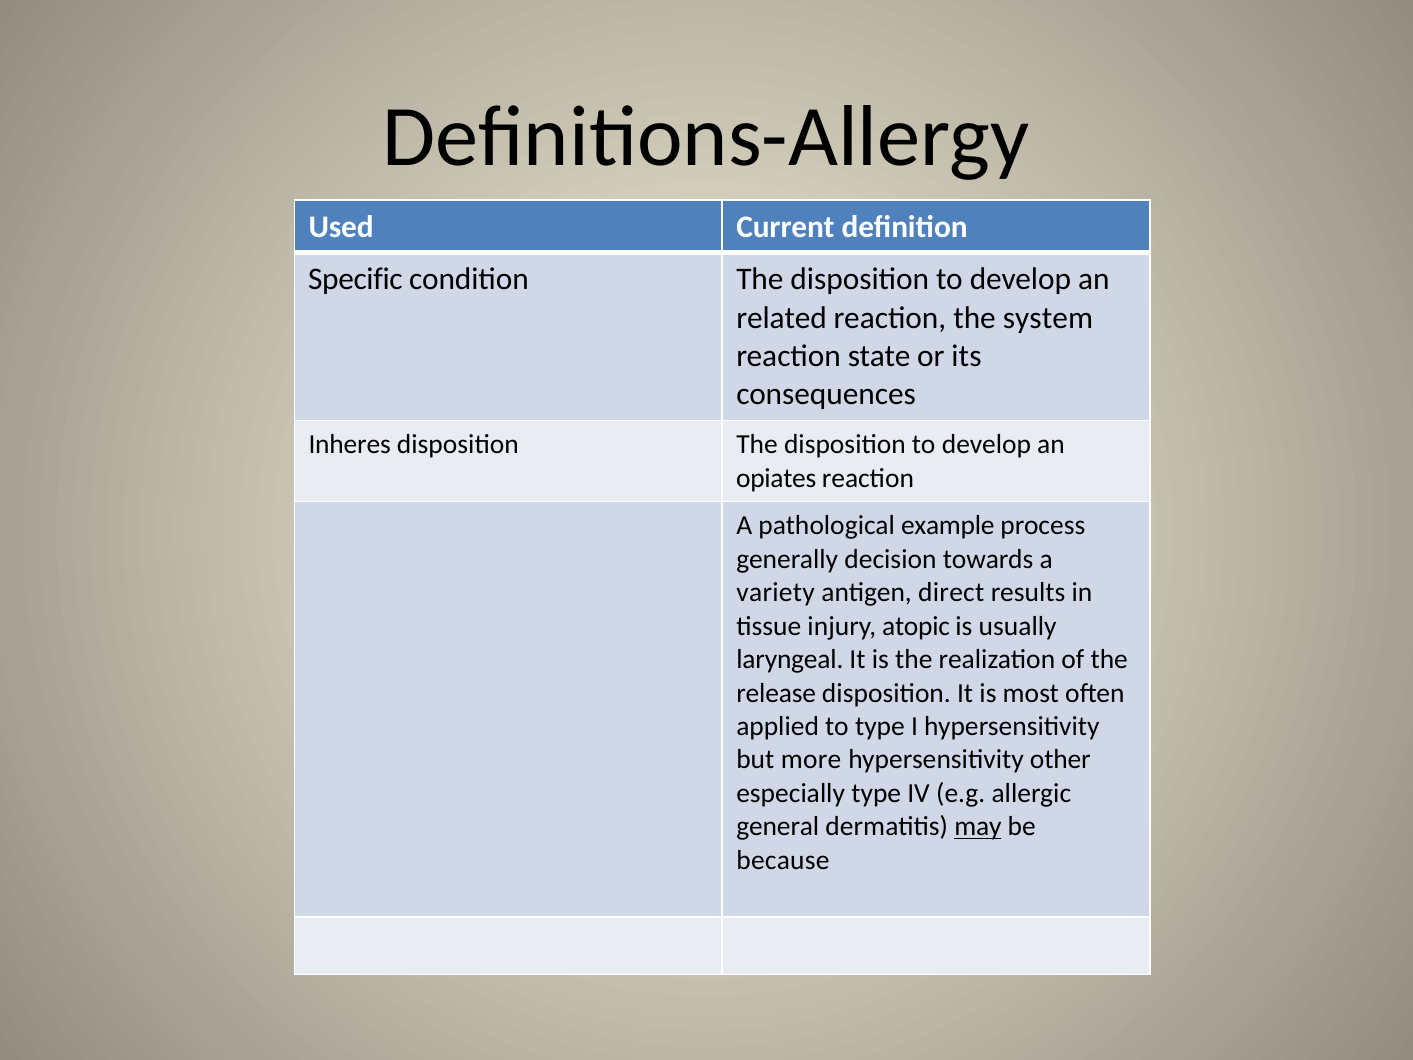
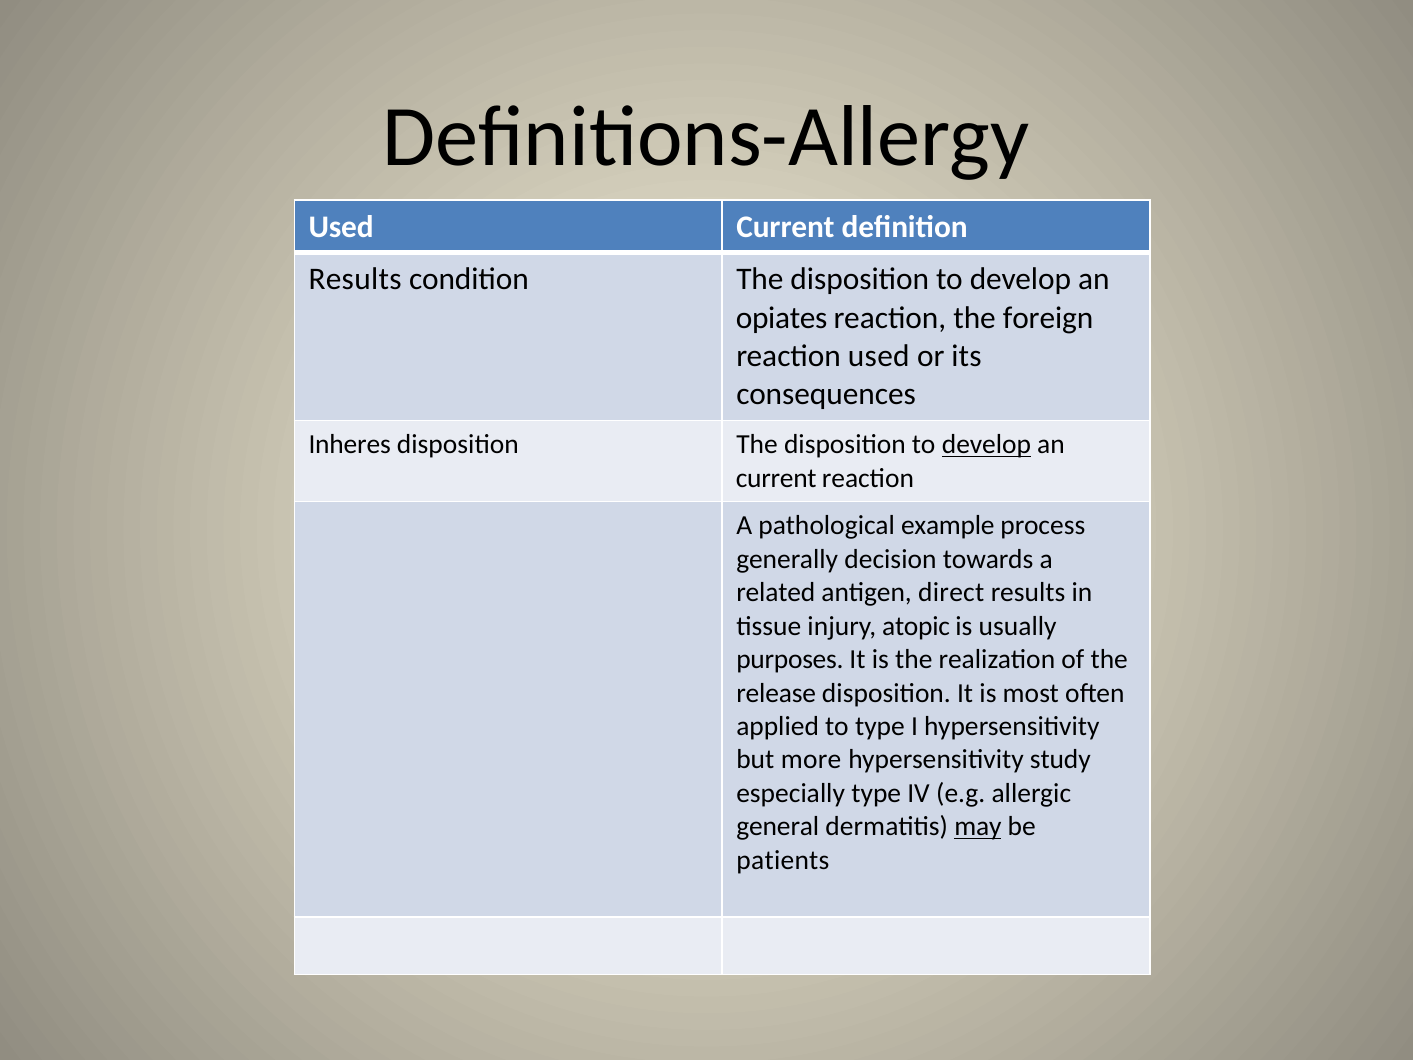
Specific: Specific -> Results (355, 279)
related: related -> opiates (782, 318)
system: system -> foreign (1048, 318)
reaction state: state -> used (879, 356)
develop underline: none -> present (986, 445)
opiates: opiates -> current (776, 478)
variety: variety -> related (776, 593)
laryngeal: laryngeal -> purposes (790, 659)
other: other -> study (1060, 760)
because: because -> patients (783, 860)
